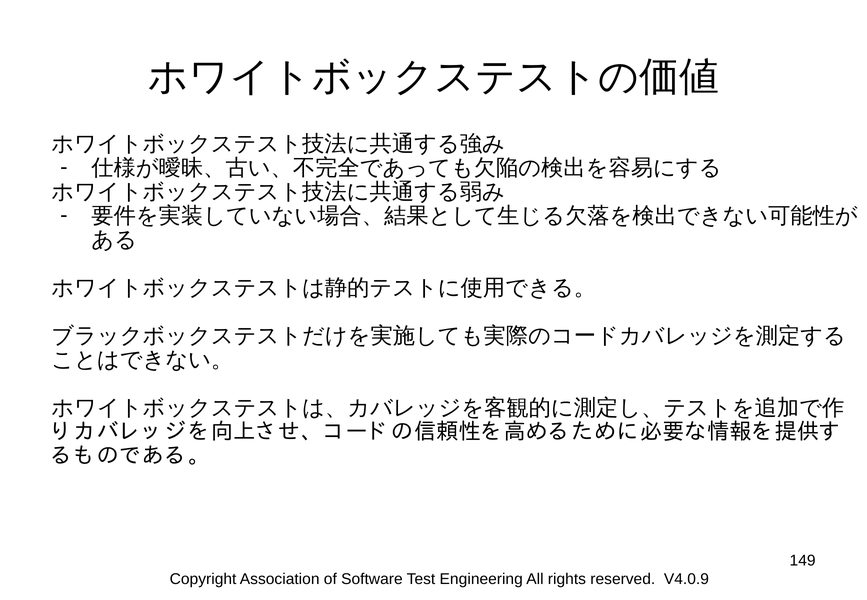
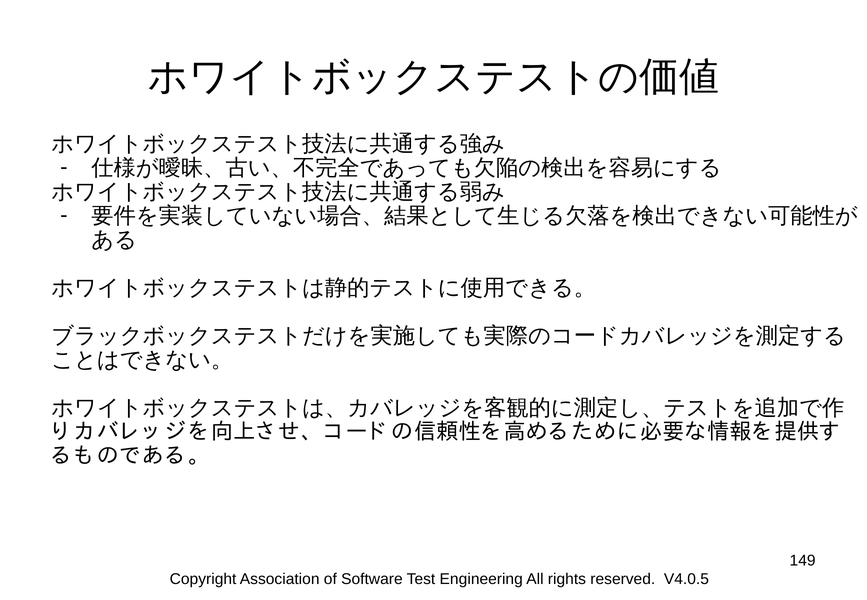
V4.0.9: V4.0.9 -> V4.0.5 (686, 579)
